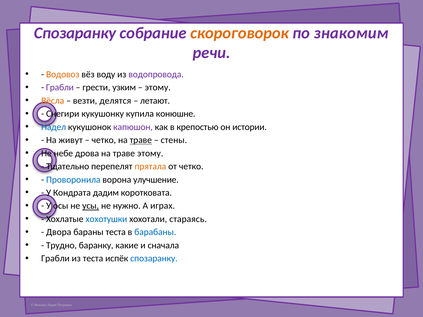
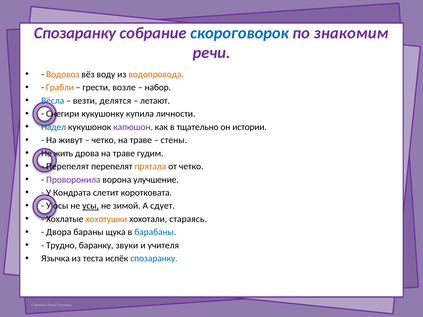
скороговорок colour: orange -> blue (239, 33)
водопровода colour: purple -> orange (156, 74)
Грабли colour: purple -> orange (60, 88)
узким: узким -> возле (124, 88)
этому: этому -> набор (158, 88)
Вёсла colour: orange -> blue (53, 101)
конюшне: конюшне -> личности (176, 114)
крепостью: крепостью -> тщательно (198, 127)
траве underline: present -> none (141, 140)
небе: небе -> жить (63, 153)
траве этому: этому -> гудим (150, 153)
Тщательно: Тщательно -> Перепелят (68, 167)
Проворонила colour: blue -> purple (73, 180)
дадим: дадим -> слетит (106, 193)
нужно: нужно -> зимой (127, 206)
играх: играх -> сдует (163, 206)
хохотушки colour: blue -> orange (106, 219)
бараны теста: теста -> щука (116, 232)
какие: какие -> звуки (127, 246)
сначала: сначала -> учителя (163, 246)
Грабли: Грабли -> Язычка (55, 259)
